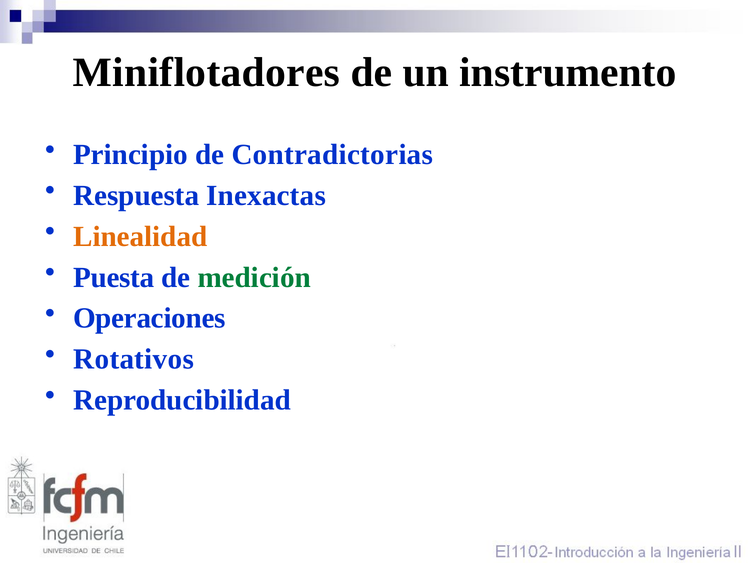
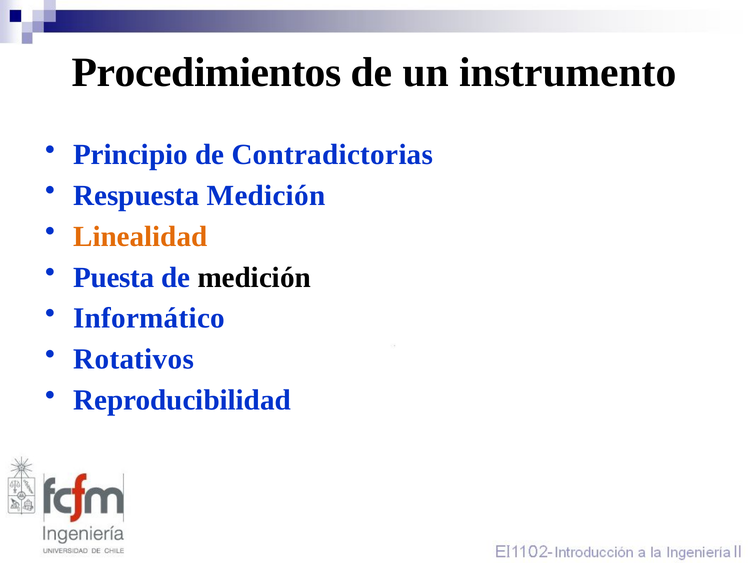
Miniflotadores: Miniflotadores -> Procedimientos (207, 72)
Respuesta Inexactas: Inexactas -> Medición (266, 195)
medición colour: green -> black (254, 277)
Operaciones: Operaciones -> Informático (149, 318)
